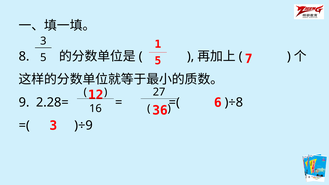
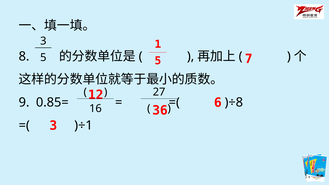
2.28=: 2.28= -> 0.85= (52, 103)
)÷9: )÷9 -> )÷1 (83, 126)
